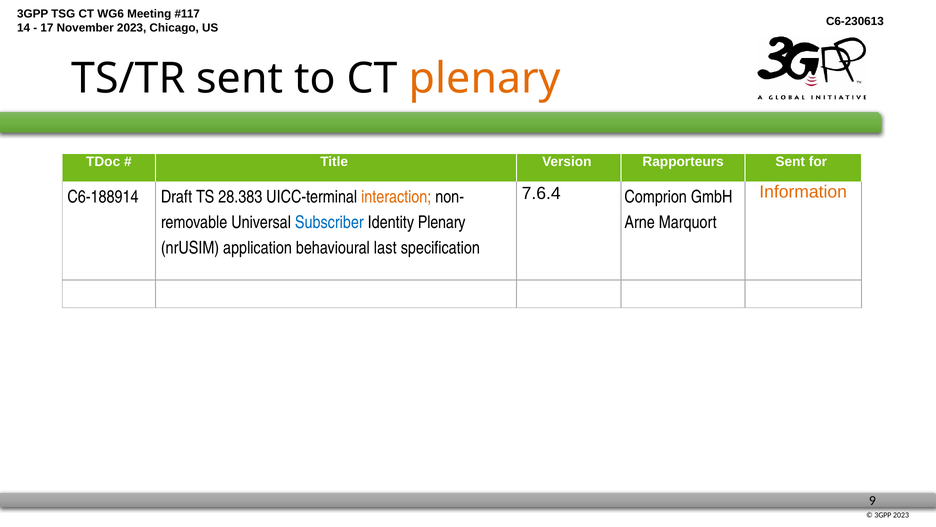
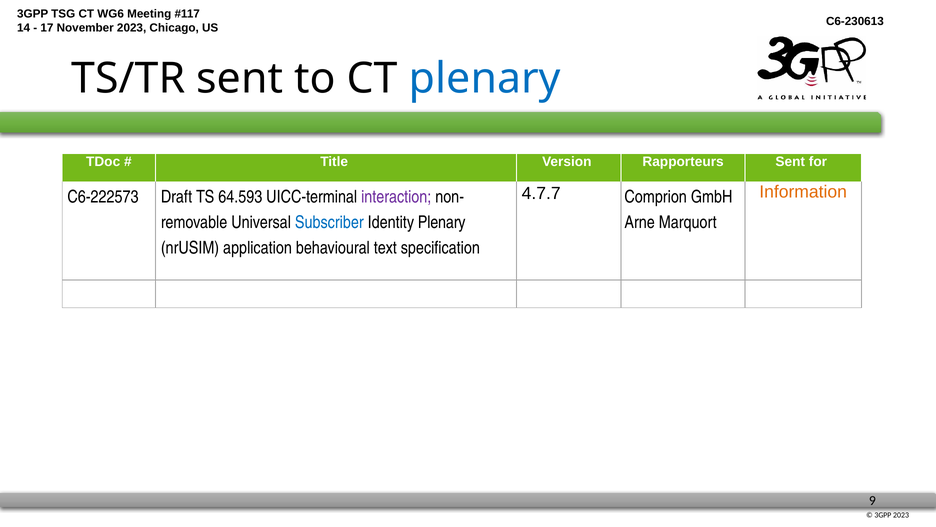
plenary colour: orange -> blue (485, 79)
7.6.4: 7.6.4 -> 4.7.7 (541, 193)
C6-188914: C6-188914 -> C6-222573 (103, 197)
28.383: 28.383 -> 64.593 (240, 197)
interaction colour: orange -> purple (396, 197)
last: last -> text (385, 248)
